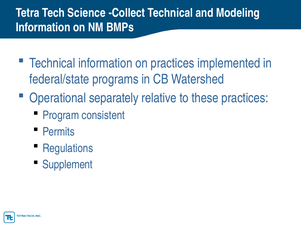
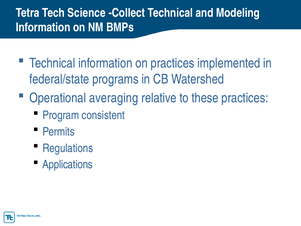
separately: separately -> averaging (114, 98)
Supplement: Supplement -> Applications (68, 164)
